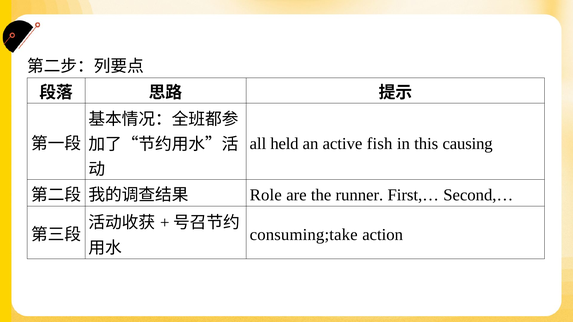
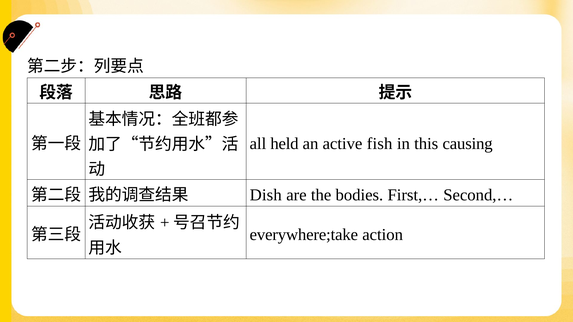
Role: Role -> Dish (266, 195)
runner: runner -> bodies (359, 195)
consuming;take: consuming;take -> everywhere;take (304, 235)
